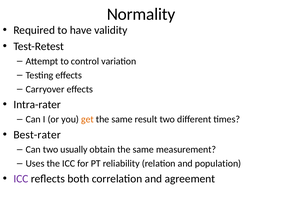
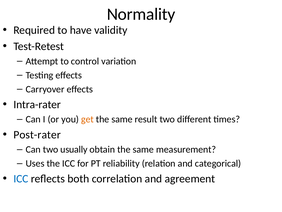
Best-rater: Best-rater -> Post-rater (37, 134)
population: population -> categorical (218, 163)
ICC colour: purple -> blue (21, 178)
